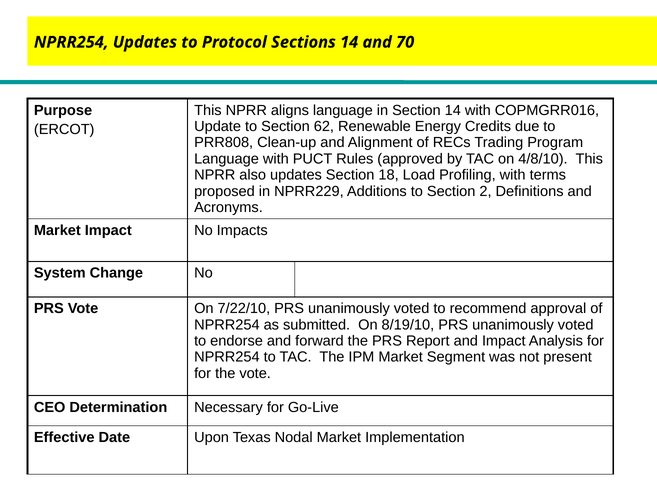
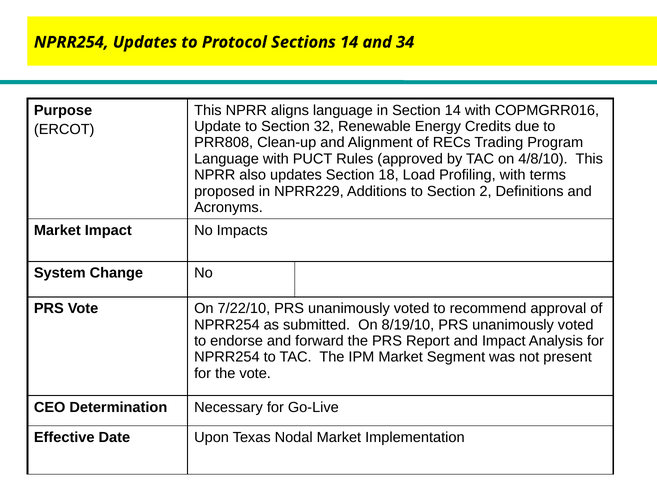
70: 70 -> 34 (405, 42)
62: 62 -> 32 (324, 126)
